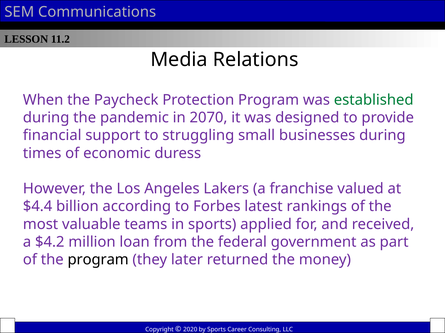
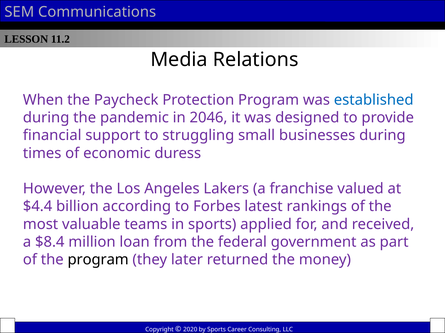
established colour: green -> blue (374, 100)
2070: 2070 -> 2046 (209, 118)
$4.2: $4.2 -> $8.4 (50, 242)
